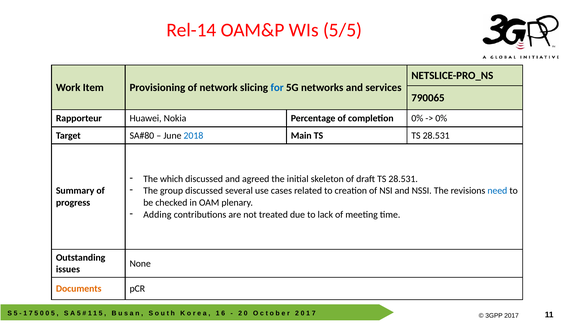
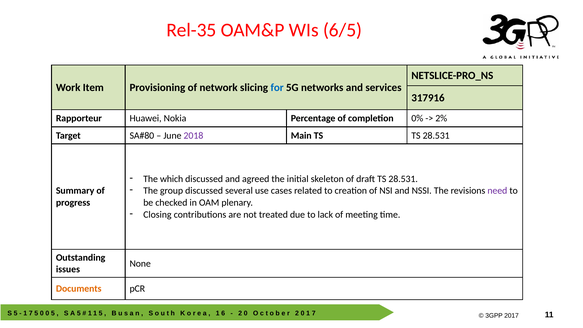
Rel-14: Rel-14 -> Rel-35 (191, 30)
5/5: 5/5 -> 6/5 (343, 30)
790065: 790065 -> 317916 (428, 98)
0%: 0% -> 2% (441, 118)
2018 colour: blue -> purple (193, 135)
need colour: blue -> purple (497, 191)
Adding: Adding -> Closing (157, 214)
